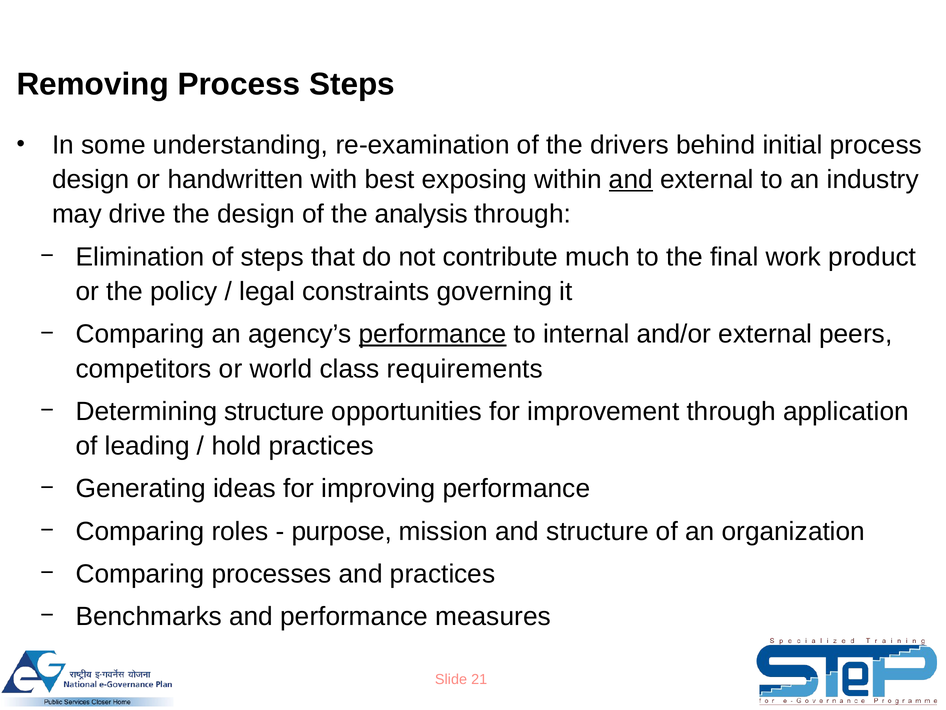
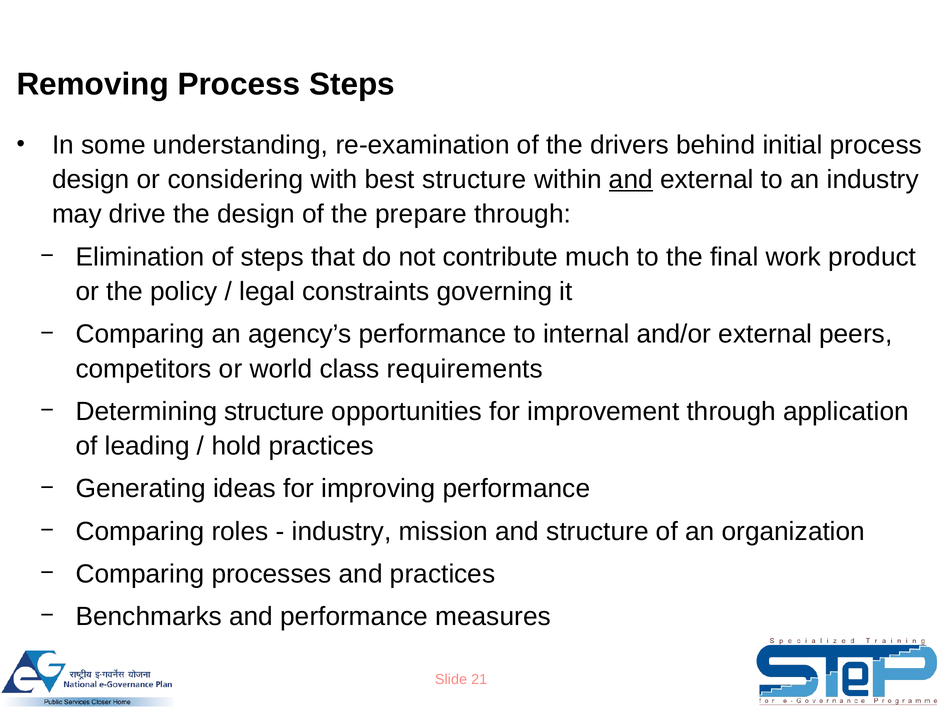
handwritten: handwritten -> considering (235, 179)
best exposing: exposing -> structure (474, 179)
analysis: analysis -> prepare (421, 214)
performance underline: present -> none (433, 334)
purpose: purpose -> industry (342, 531)
